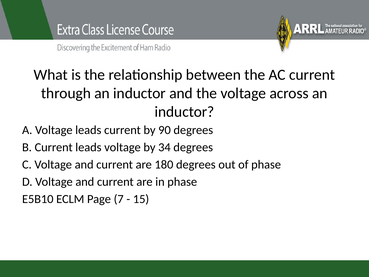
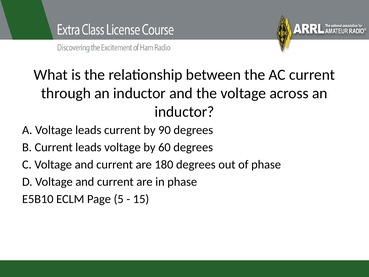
34: 34 -> 60 (164, 147)
7: 7 -> 5 (119, 199)
